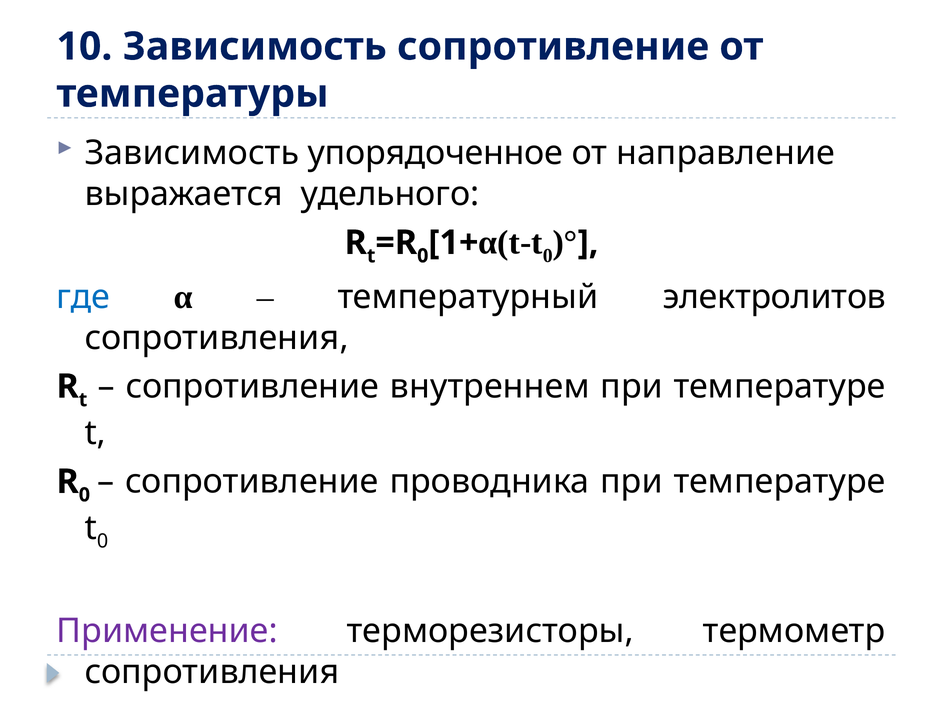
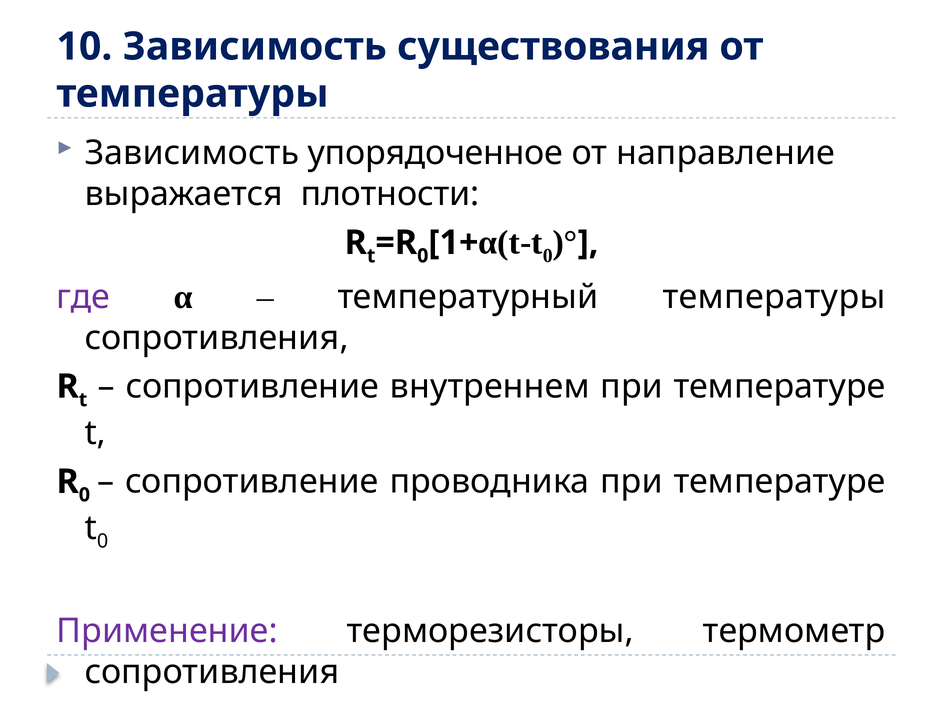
Зависимость сопротивление: сопротивление -> существования (553, 47)
удельного: удельного -> плотности (390, 194)
где colour: blue -> purple (83, 297)
температурный электролитов: электролитов -> температуры (774, 297)
